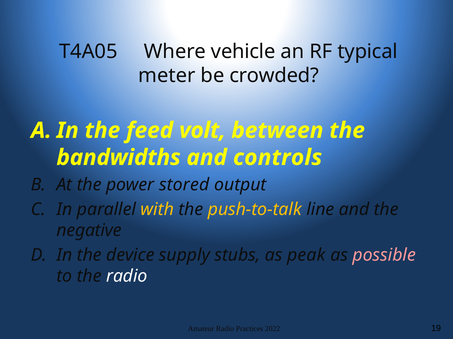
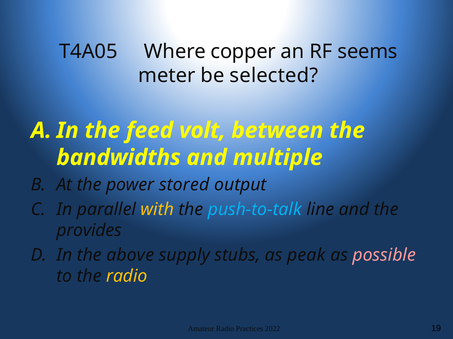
vehicle: vehicle -> copper (243, 52)
typical: typical -> seems (368, 52)
crowded: crowded -> selected (274, 76)
controls: controls -> multiple (278, 158)
push-to-talk colour: yellow -> light blue (255, 210)
negative: negative -> provides (89, 231)
device: device -> above (130, 256)
radio colour: white -> yellow (127, 277)
